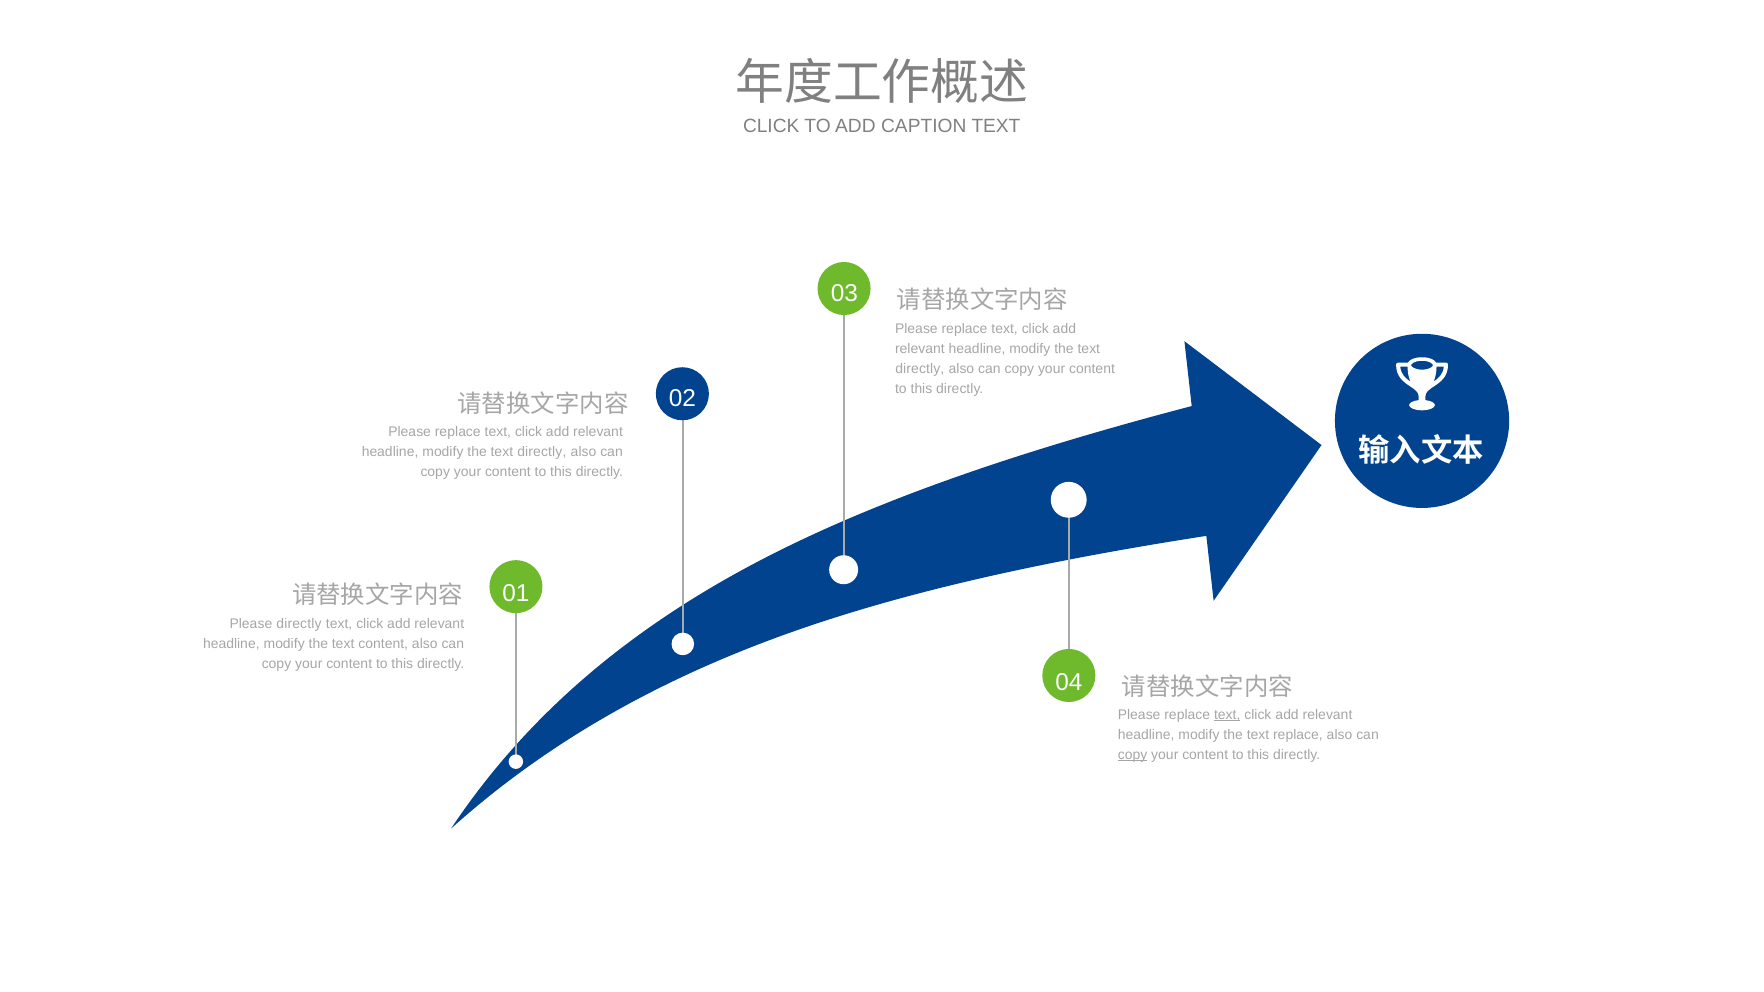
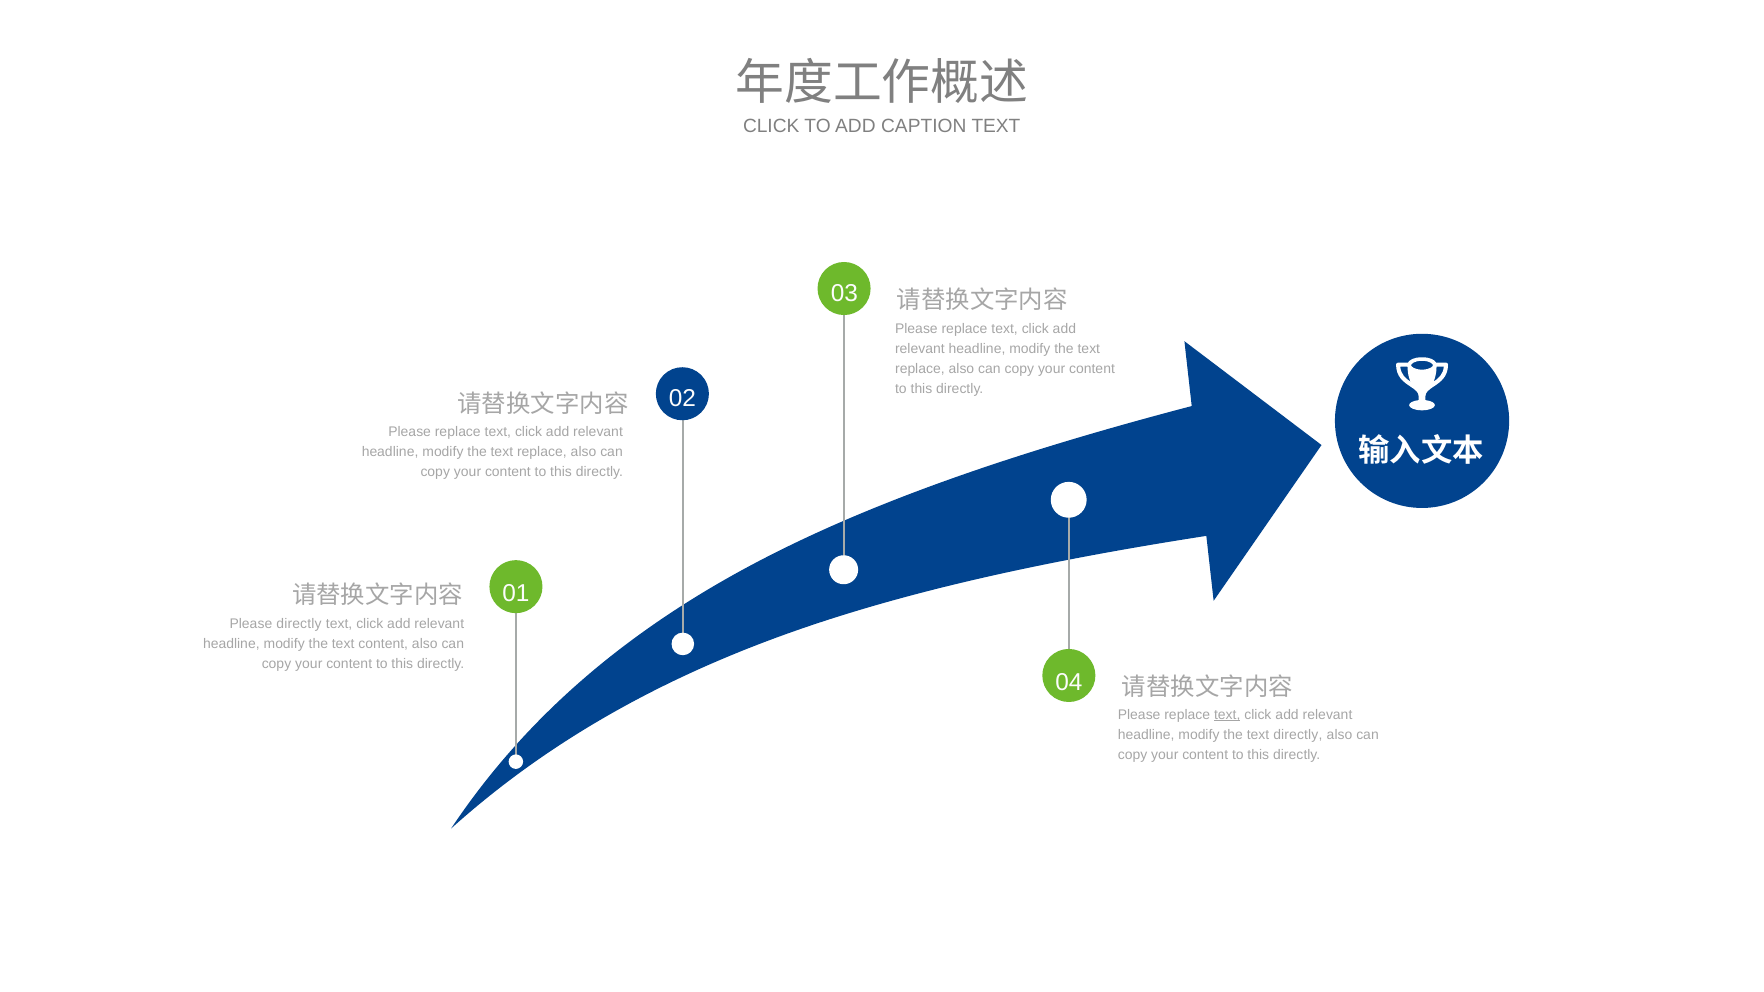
directly: directly -> replace (920, 369)
directly: directly -> replace (542, 452)
text replace: replace -> directly (1298, 735)
copy underline: present -> none (1133, 755)
